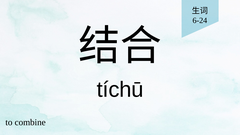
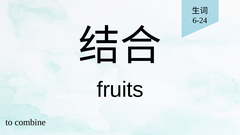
tíchū: tíchū -> fruits (120, 90)
